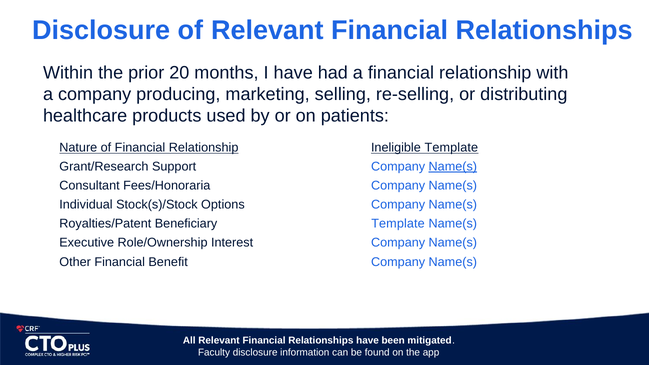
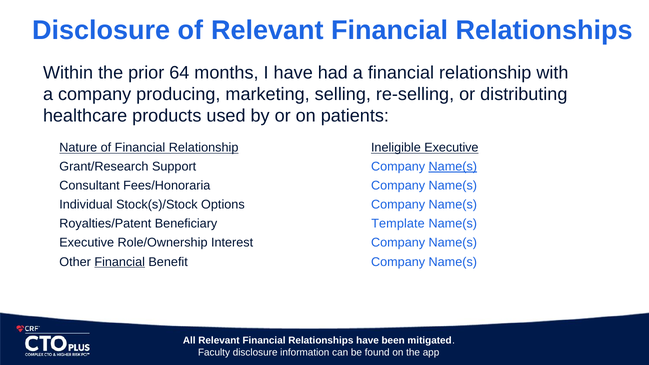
20: 20 -> 64 (179, 73)
Ineligible Template: Template -> Executive (451, 148)
Financial underline: none -> present (120, 262)
